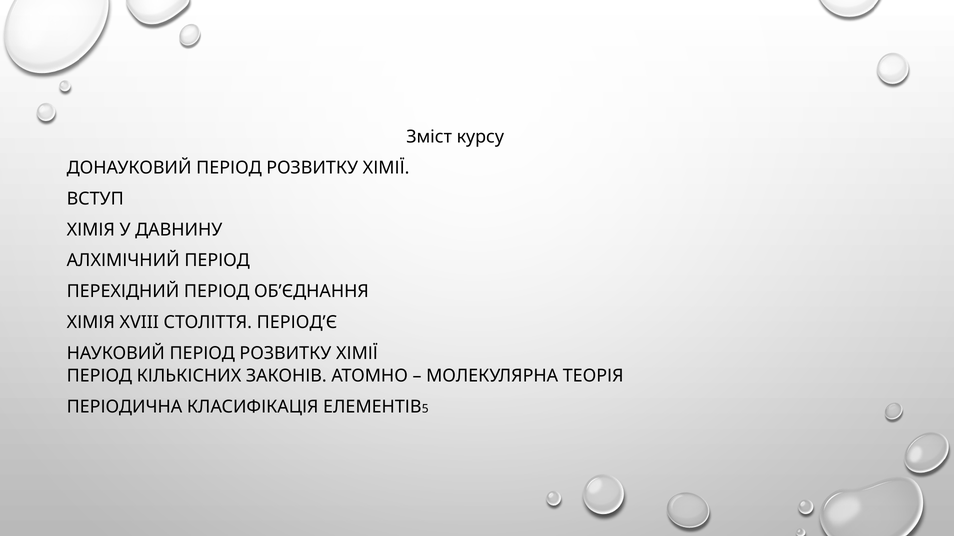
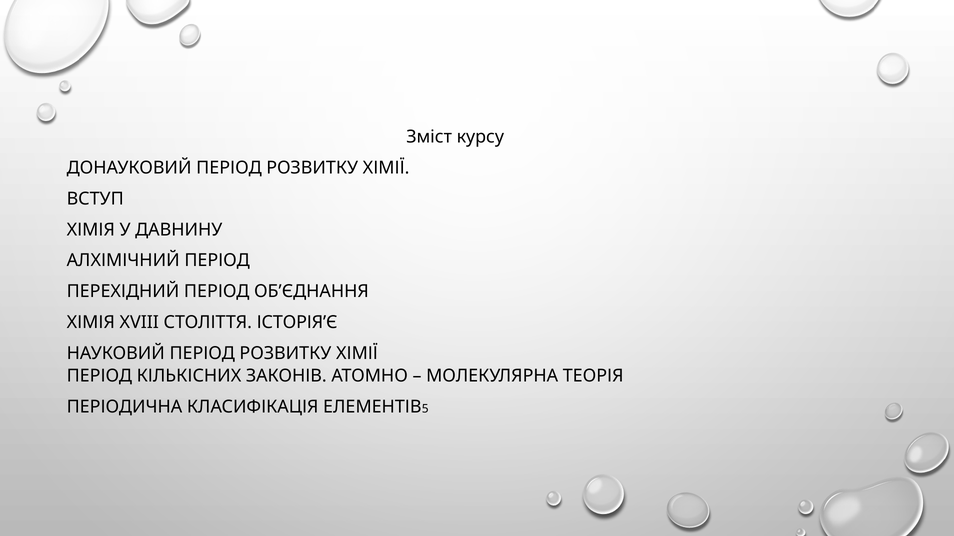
ПЕРІОД’Є: ПЕРІОД’Є -> ІСТОРІЯ’Є (297, 323)
